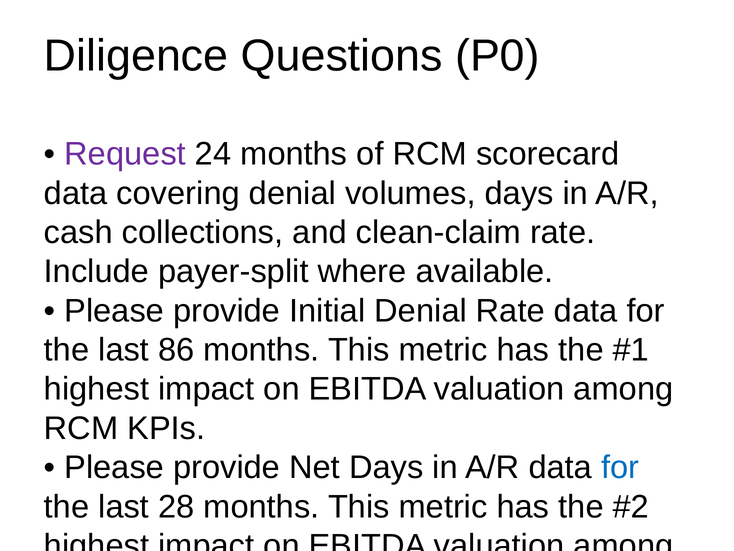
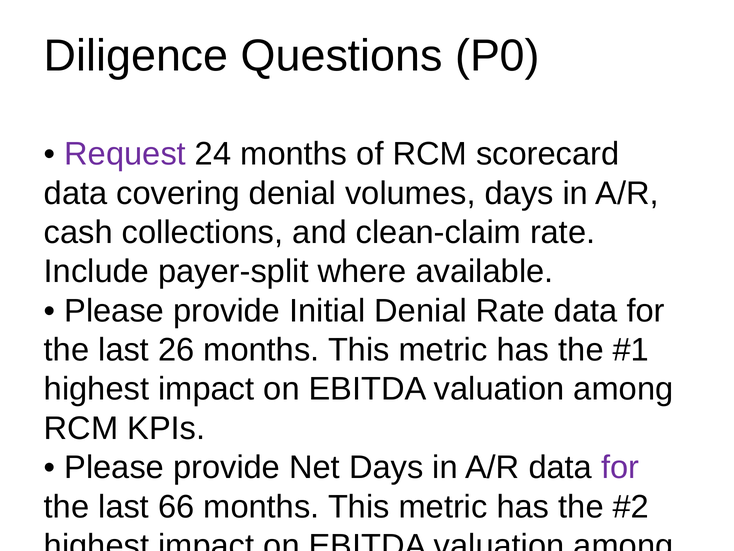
86: 86 -> 26 (176, 350)
for colour: blue -> purple (620, 467)
28: 28 -> 66 (176, 506)
